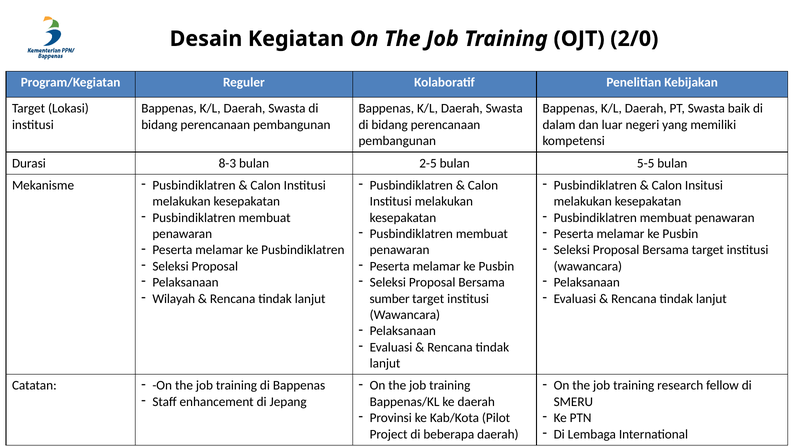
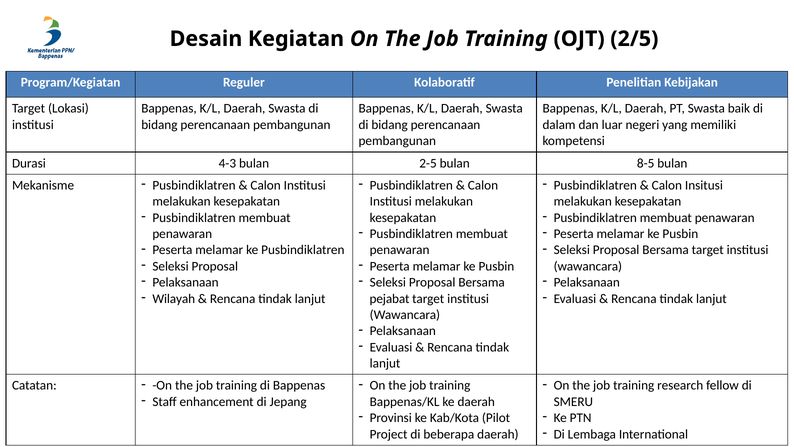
2/0: 2/0 -> 2/5 (634, 39)
8-3: 8-3 -> 4-3 (227, 163)
5-5: 5-5 -> 8-5 (646, 163)
sumber: sumber -> pejabat (390, 298)
